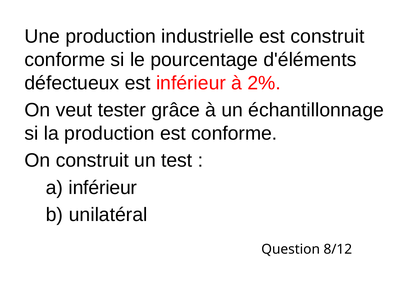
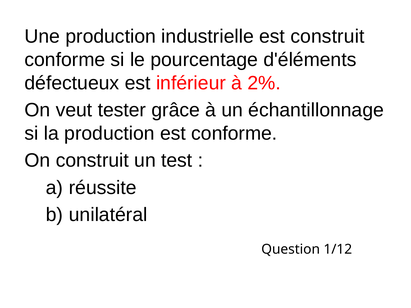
inférieur: inférieur -> réussite (103, 188)
8/12: 8/12 -> 1/12 (338, 249)
